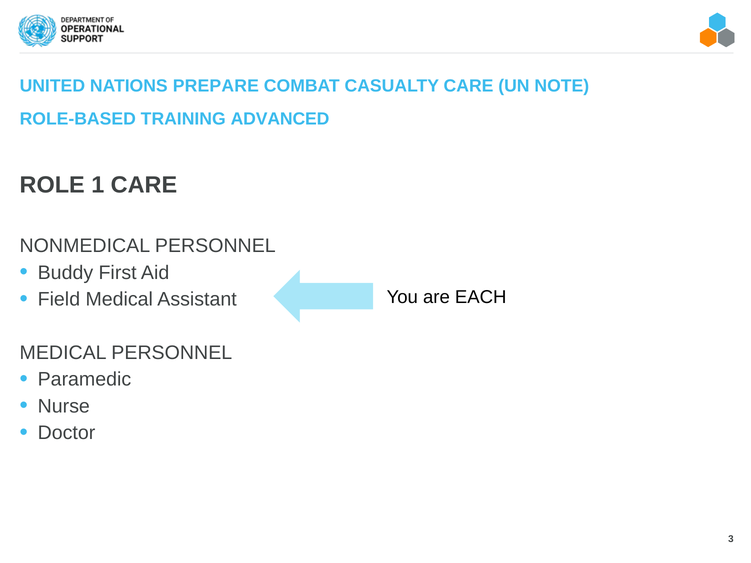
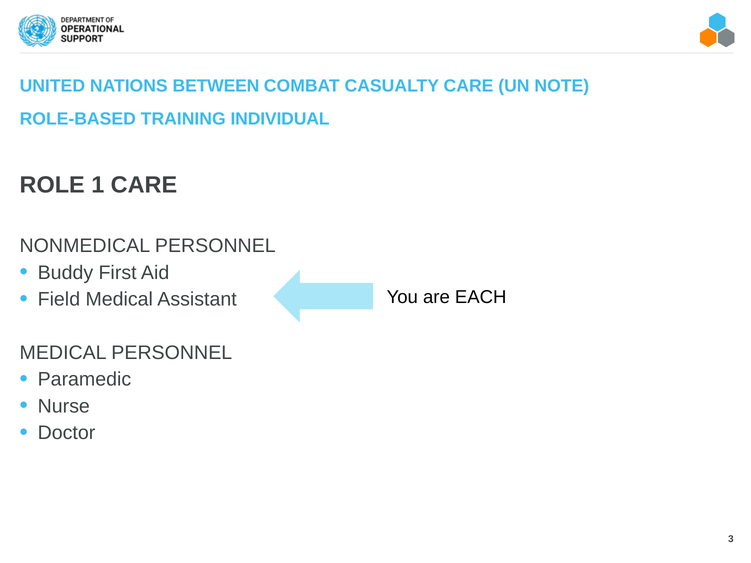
PREPARE: PREPARE -> BETWEEN (216, 86)
ADVANCED: ADVANCED -> INDIVIDUAL (280, 119)
